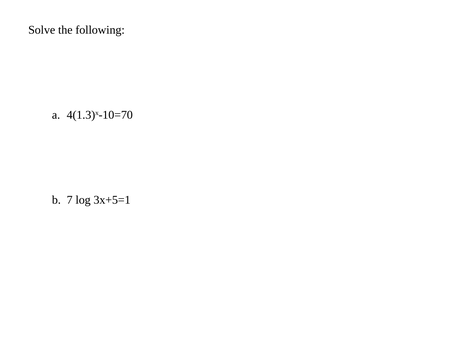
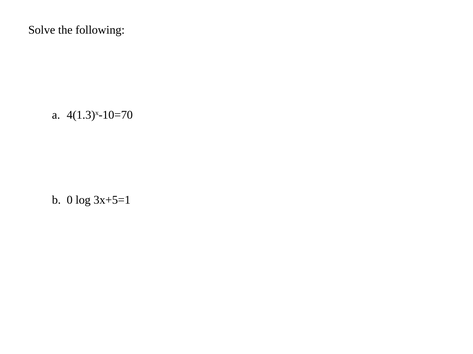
7: 7 -> 0 (70, 200)
